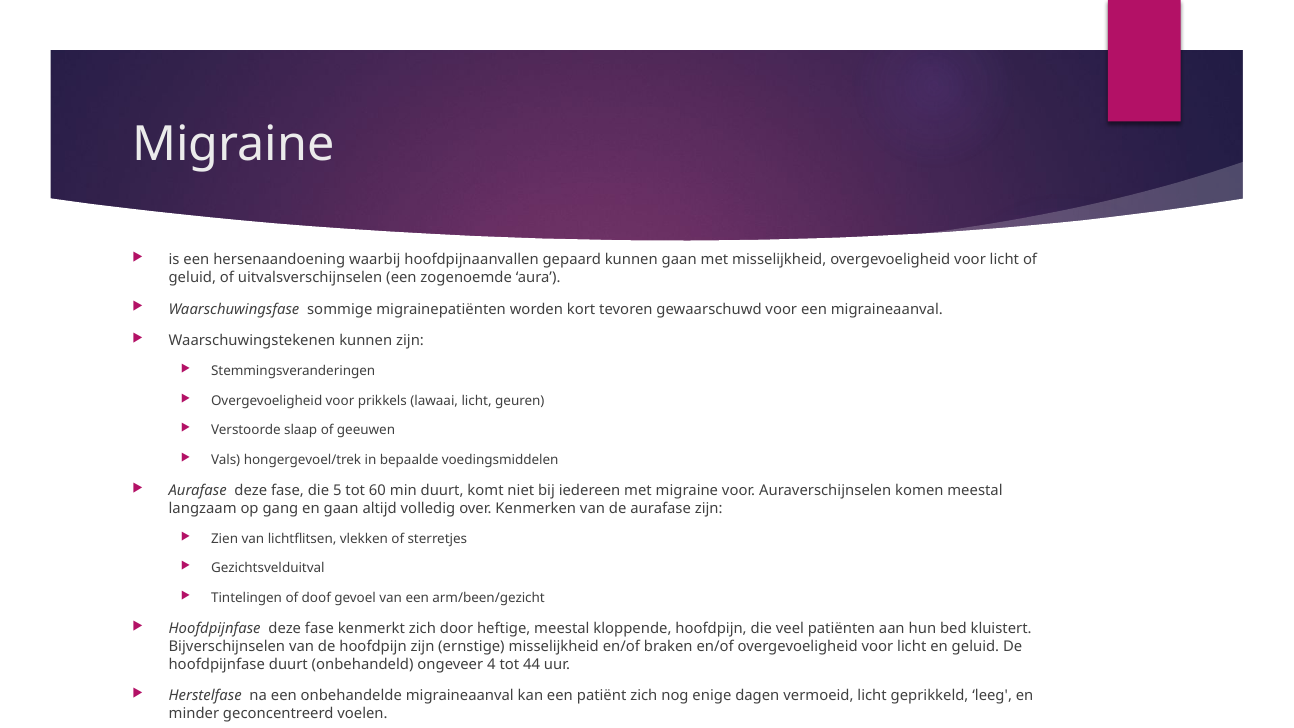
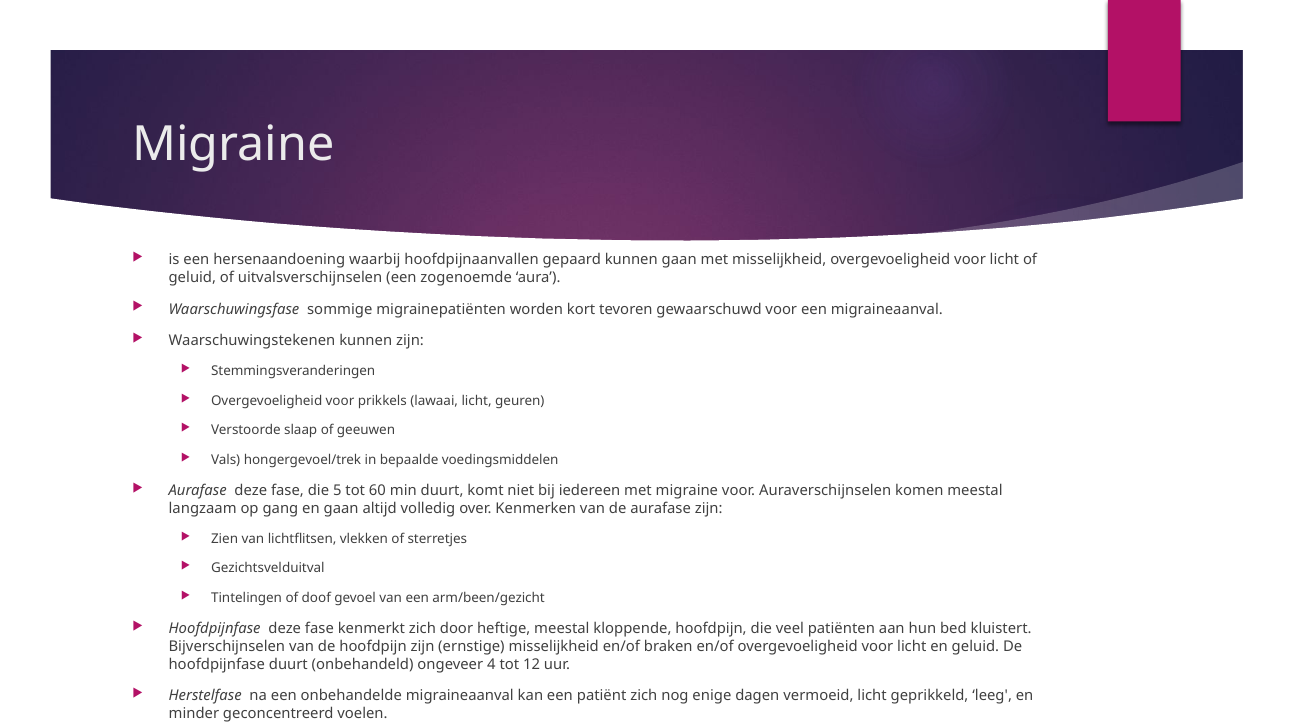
44: 44 -> 12 (532, 664)
